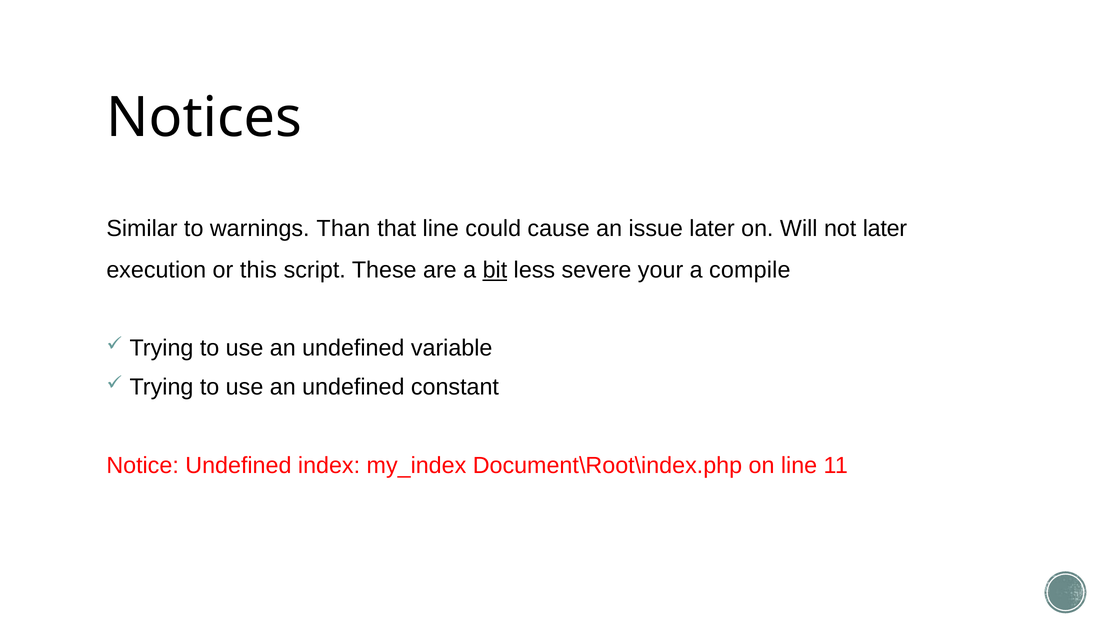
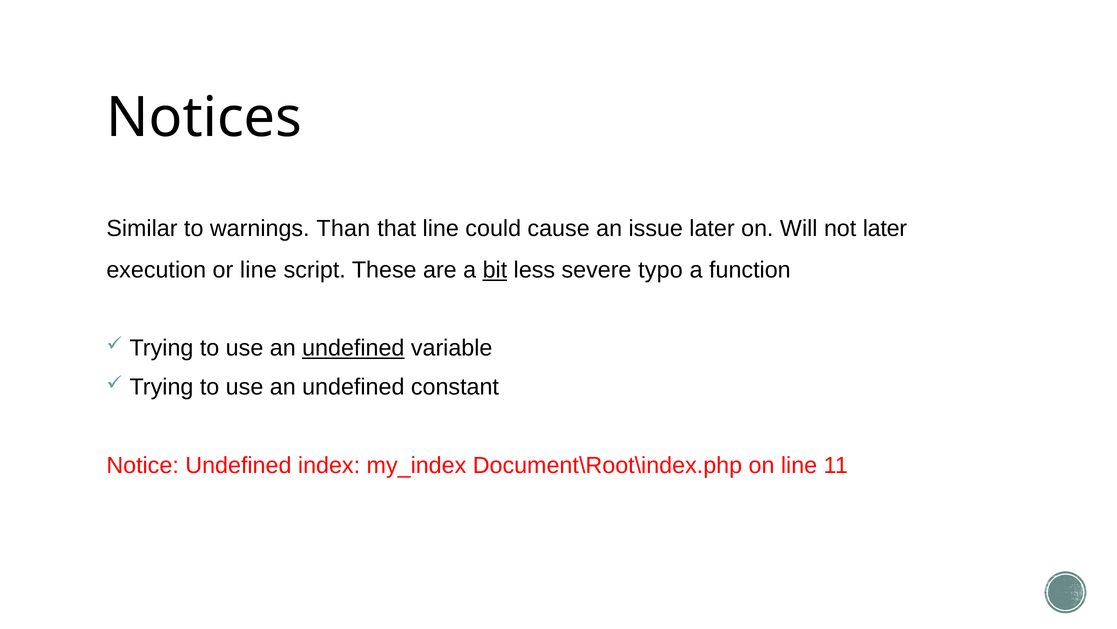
or this: this -> line (258, 270)
your: your -> typo (660, 270)
compile: compile -> function (750, 270)
undefined underline: none -> present (353, 348)
